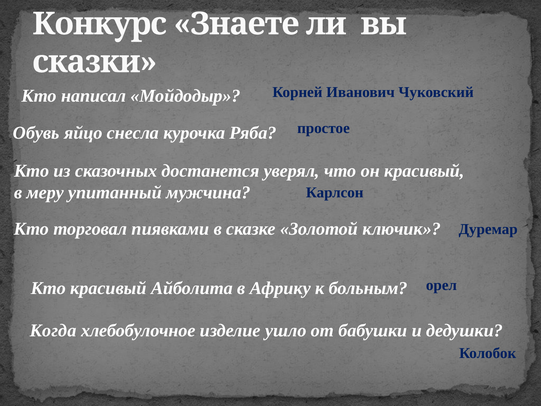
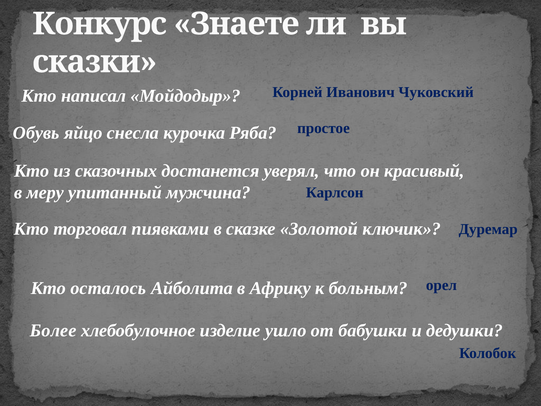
Кто красивый: красивый -> осталось (108, 288)
Когда: Когда -> Более (53, 330)
